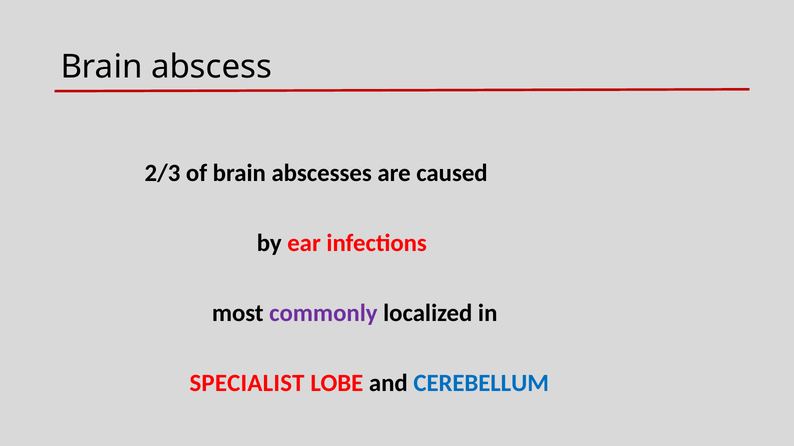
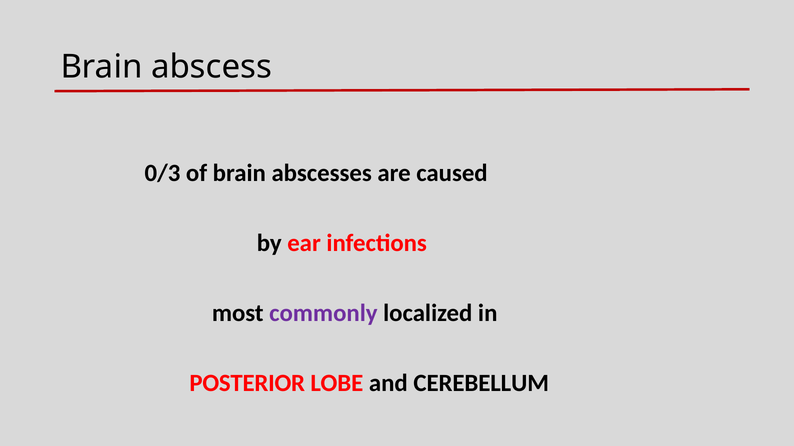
2/3: 2/3 -> 0/3 (162, 173)
SPECIALIST: SPECIALIST -> POSTERIOR (247, 384)
CEREBELLUM colour: blue -> black (481, 384)
